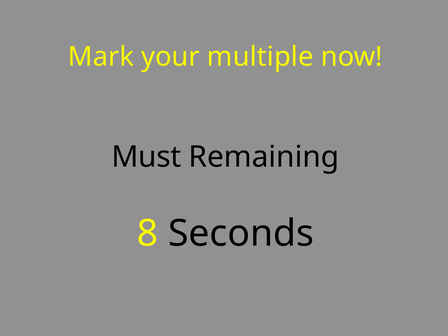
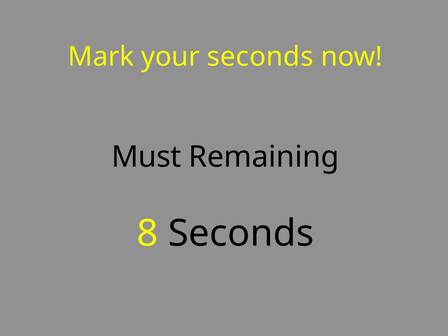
your multiple: multiple -> seconds (260, 57)
